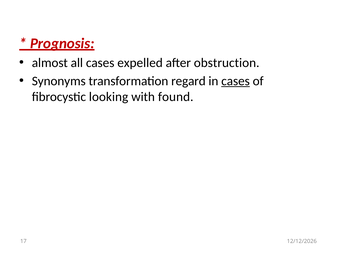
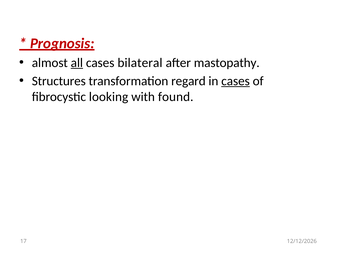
all underline: none -> present (77, 63)
expelled: expelled -> bilateral (140, 63)
obstruction: obstruction -> mastopathy (227, 63)
Synonyms: Synonyms -> Structures (59, 81)
